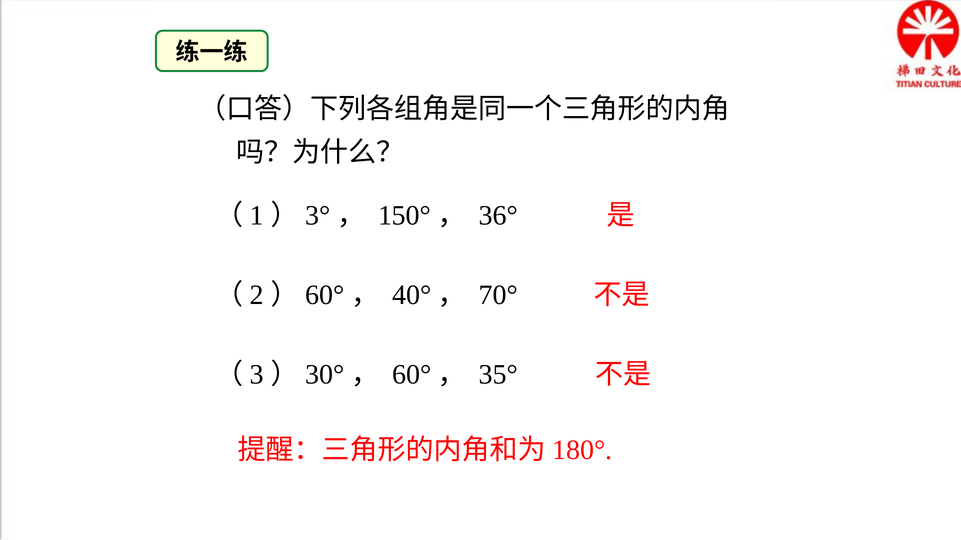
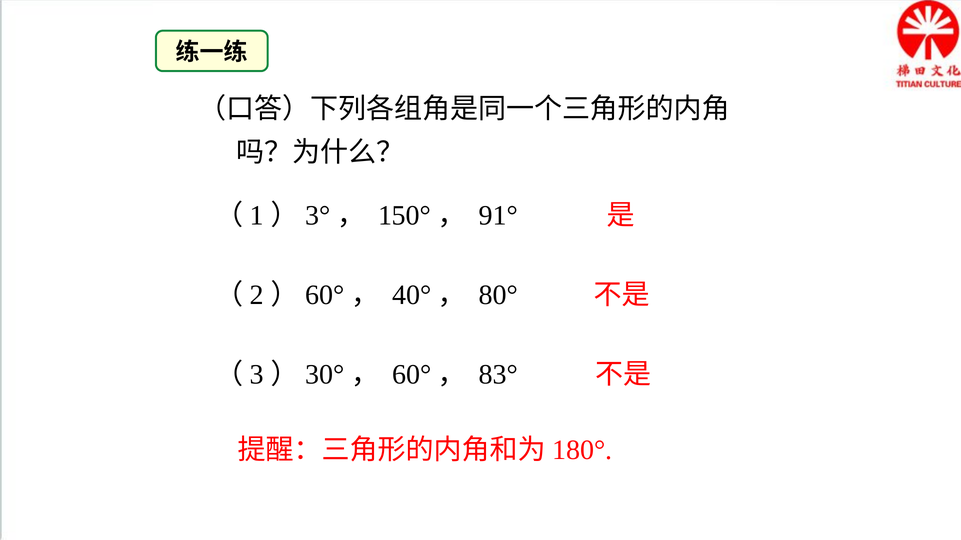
36°: 36° -> 91° (498, 216)
70°: 70° -> 80° (499, 295)
35°: 35° -> 83° (499, 375)
